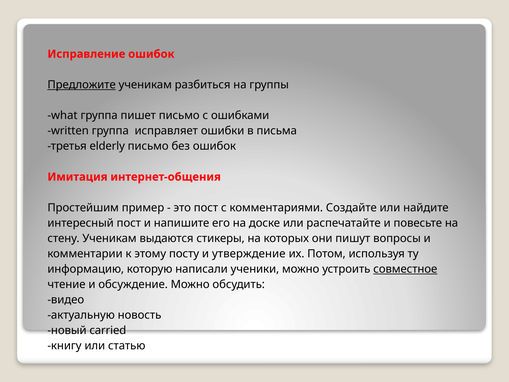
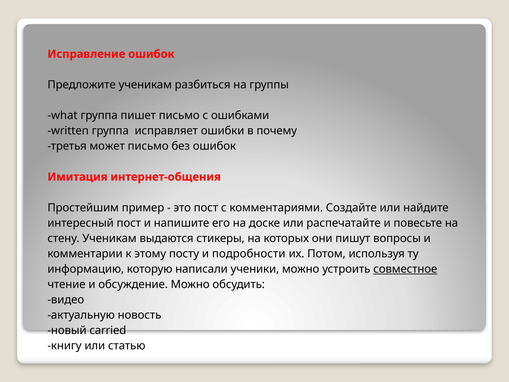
Предложите underline: present -> none (82, 85)
письма: письма -> почему (277, 131)
elderly: elderly -> может (107, 146)
утверждение: утверждение -> подробности (249, 254)
